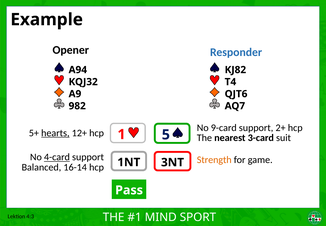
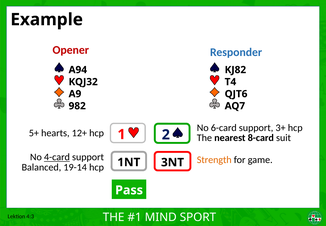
Opener colour: black -> red (71, 50)
9-card: 9-card -> 6-card (224, 128)
2+: 2+ -> 3+ (281, 128)
hearts underline: present -> none (55, 133)
5: 5 -> 2 (166, 135)
3-card: 3-card -> 8-card (261, 138)
16-14: 16-14 -> 19-14 (75, 167)
